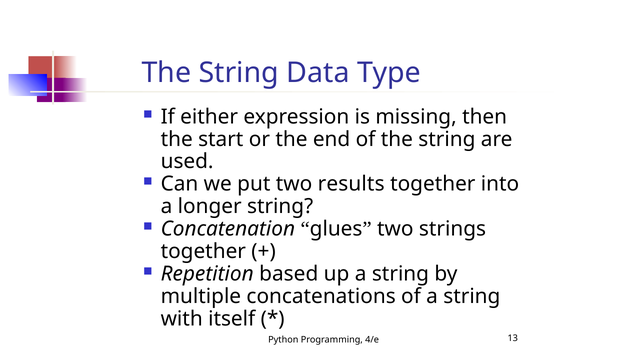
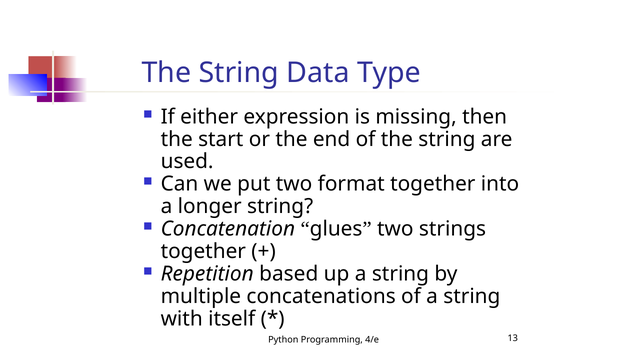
results: results -> format (351, 184)
